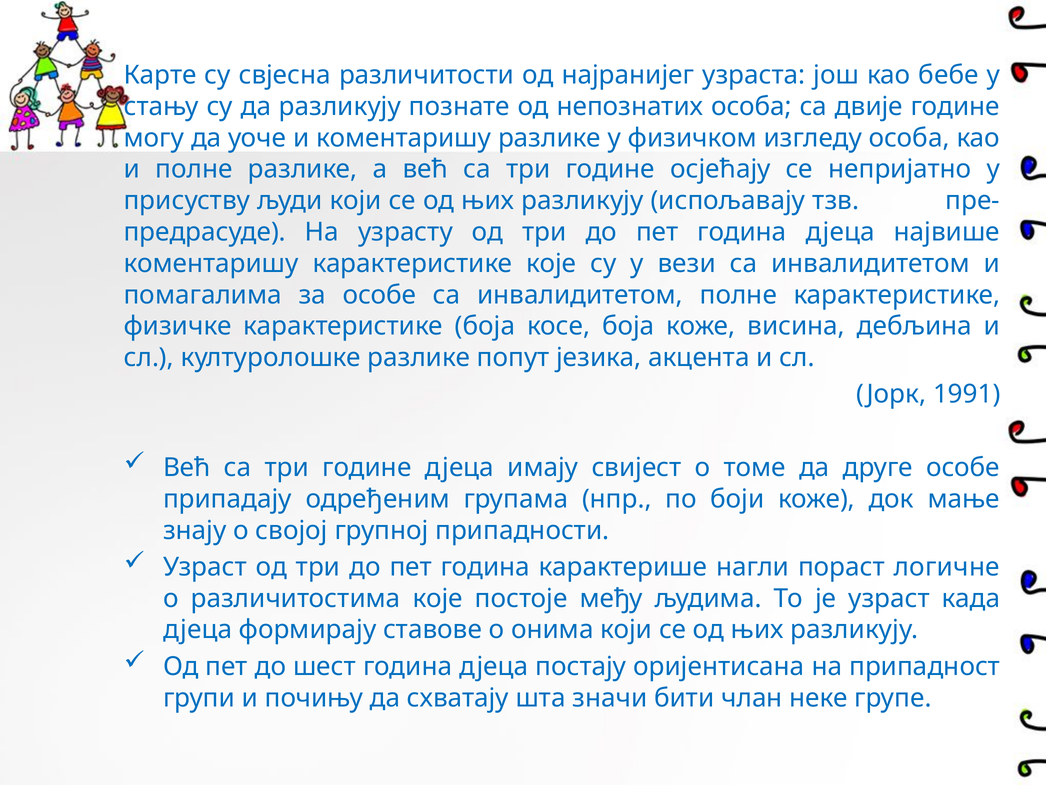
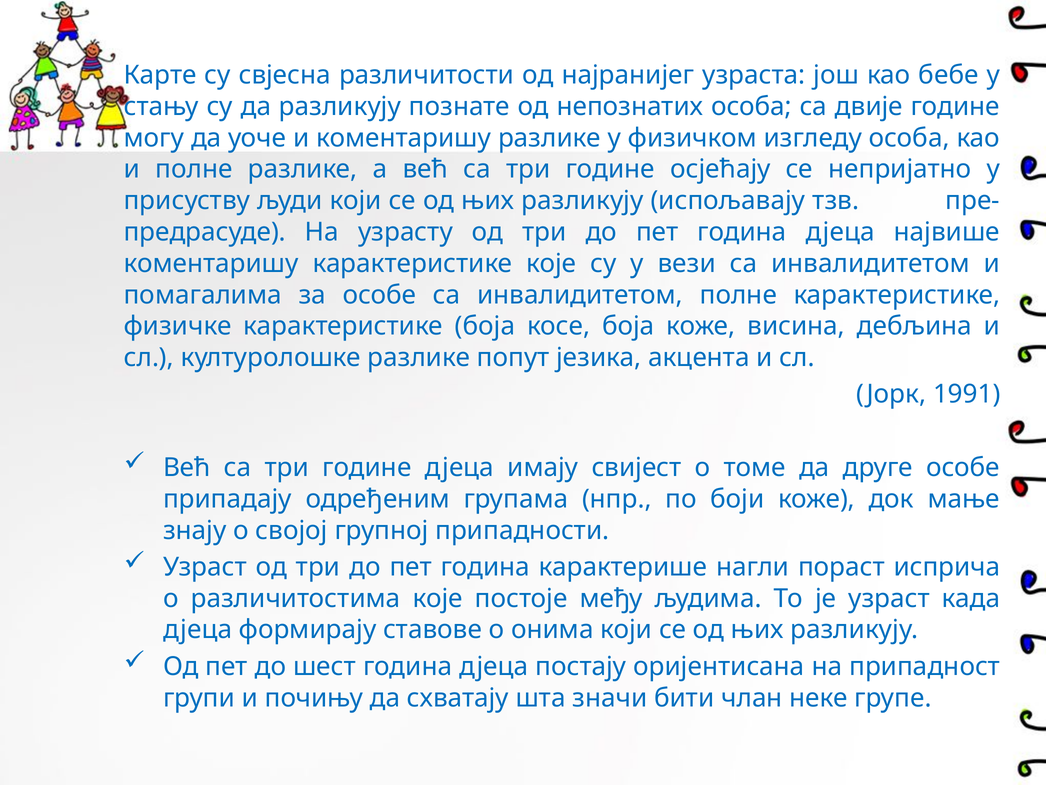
логичне: логичне -> исприча (947, 567)
